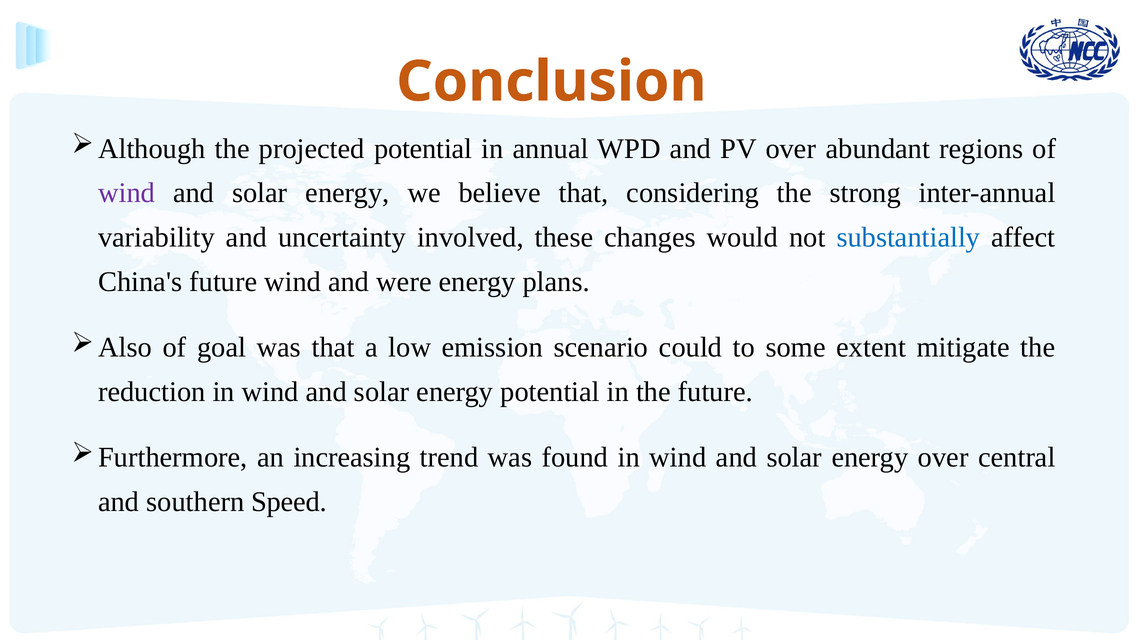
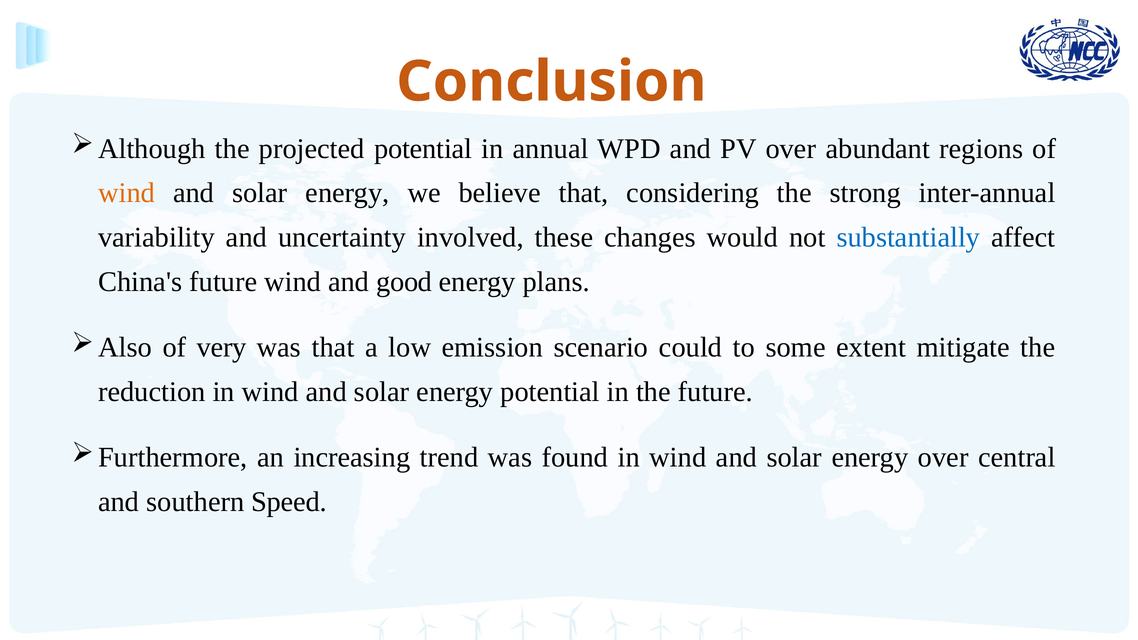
wind colour: purple -> orange (127, 193)
were: were -> good (404, 282)
goal: goal -> very (222, 347)
